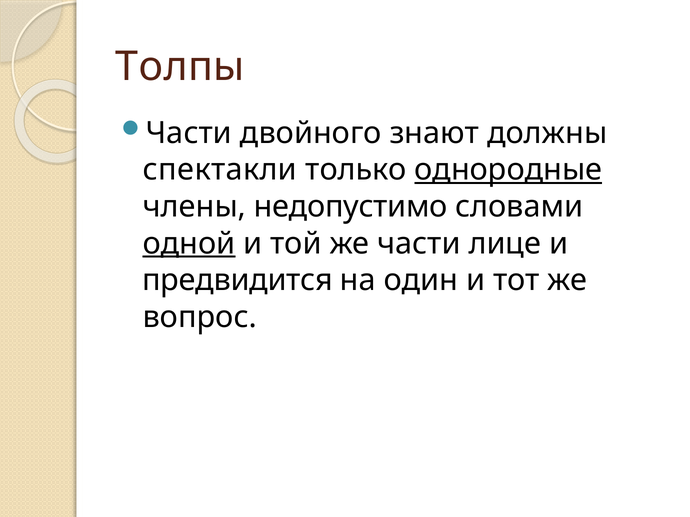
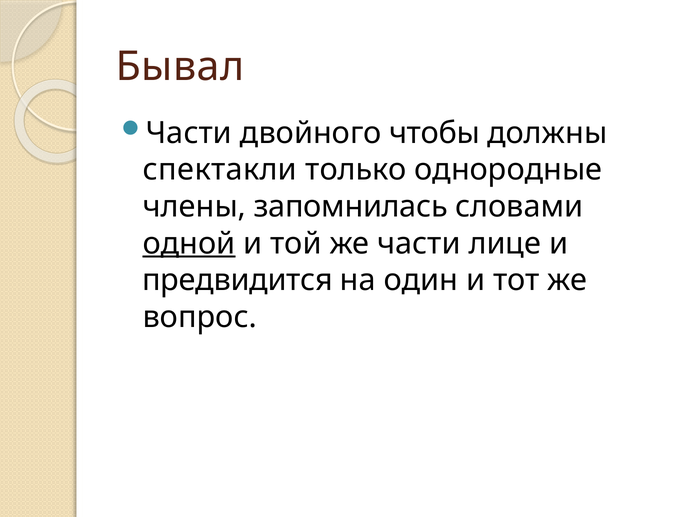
Толпы: Толпы -> Бывал (180, 67)
знают: знают -> чтобы (434, 133)
однородные underline: present -> none (508, 170)
недопустимо: недопустимо -> запомнилась (351, 207)
